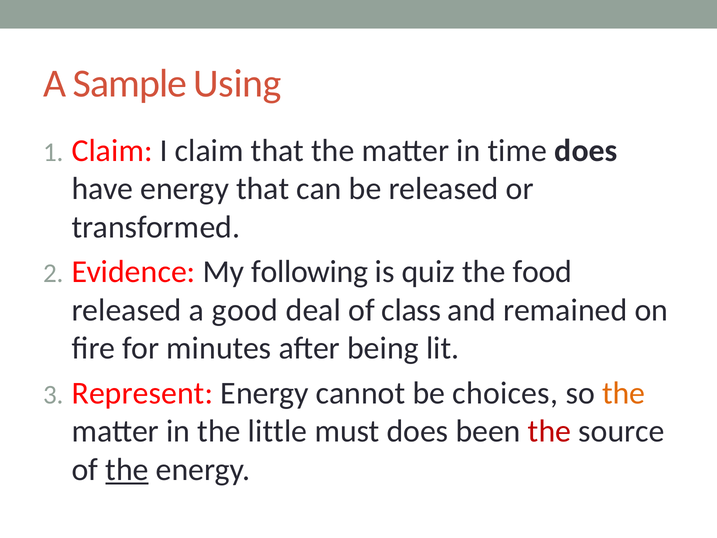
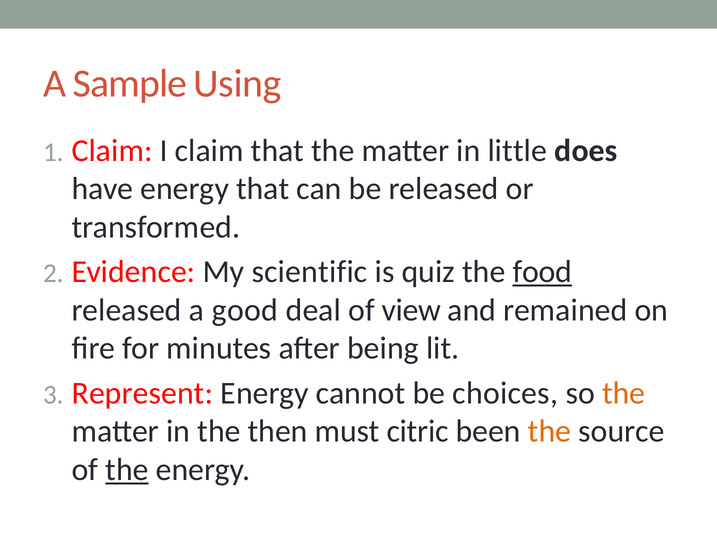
time: time -> little (517, 150)
following: following -> scientific (309, 272)
food underline: none -> present (542, 272)
class: class -> view (411, 310)
little: little -> then (278, 431)
must does: does -> citric (418, 431)
the colour: red -> orange (549, 431)
